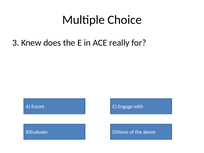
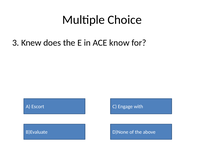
really: really -> know (119, 43)
